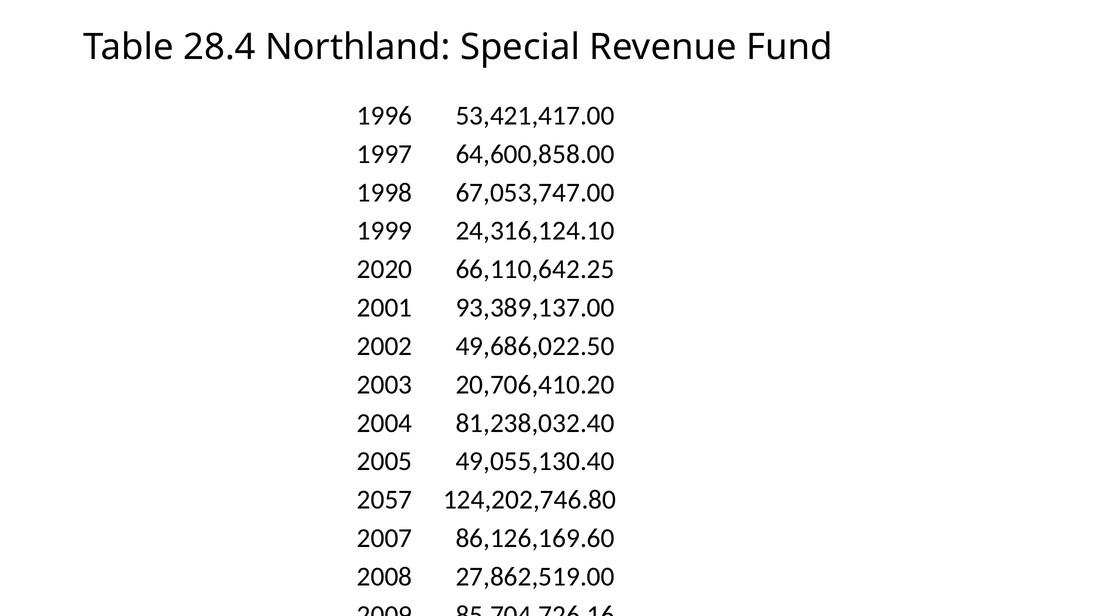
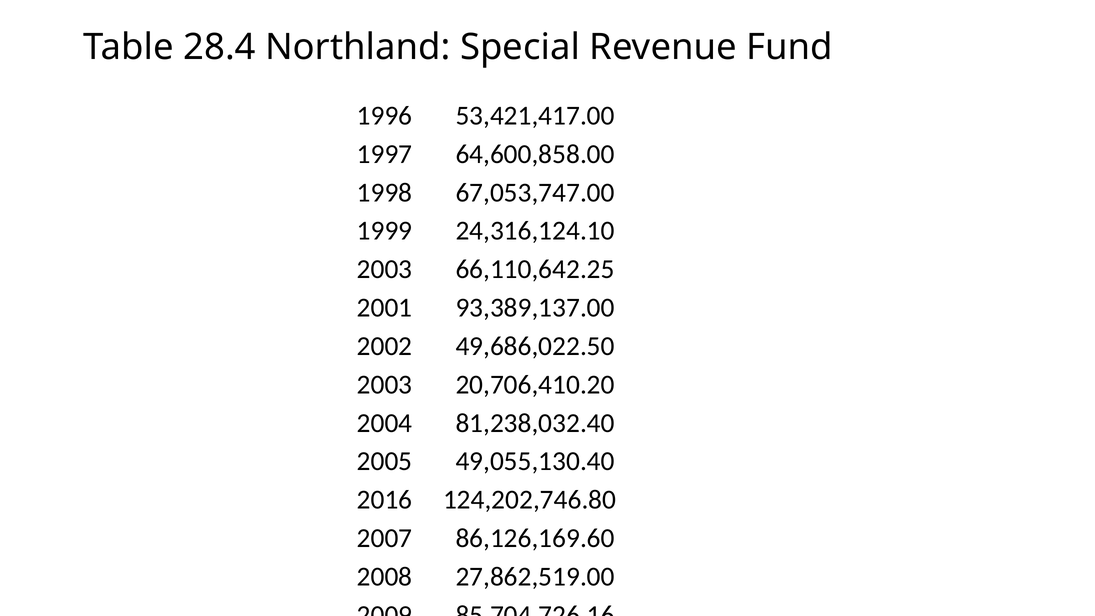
2020: 2020 -> 2003 (385, 269)
2057: 2057 -> 2016 (385, 500)
